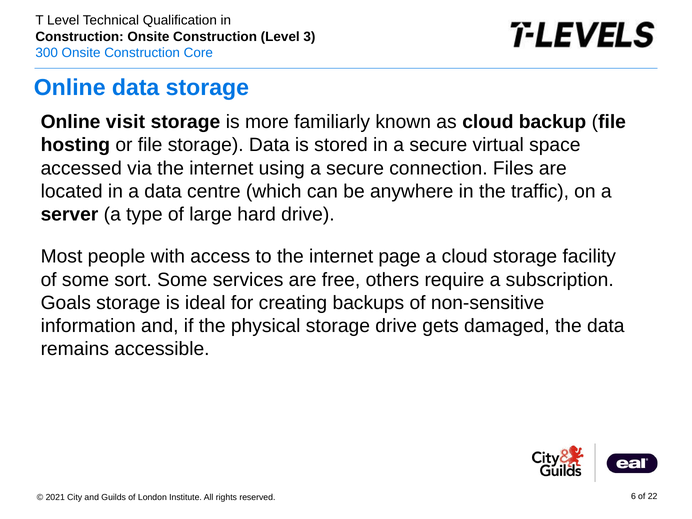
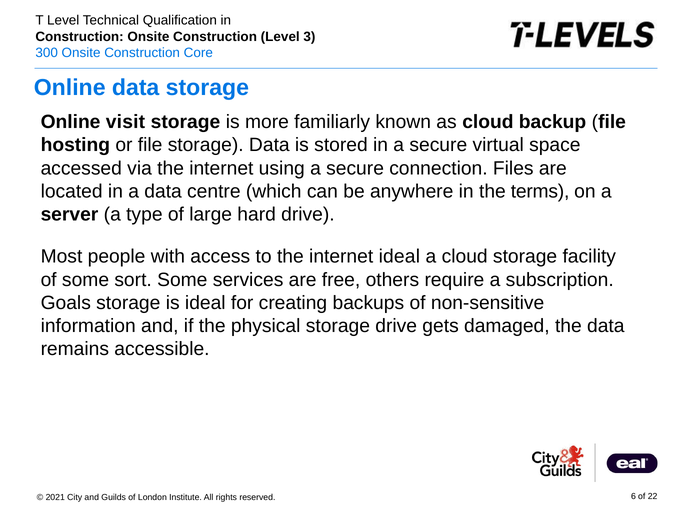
traffic: traffic -> terms (540, 191)
internet page: page -> ideal (399, 257)
